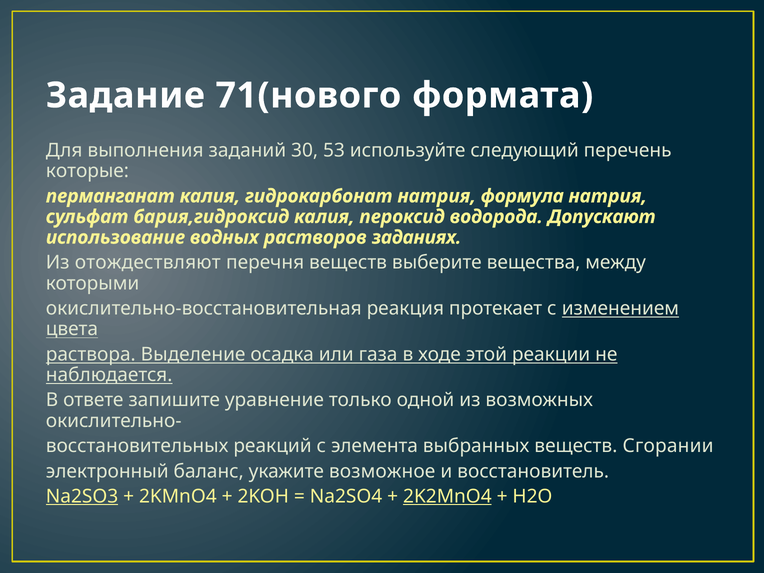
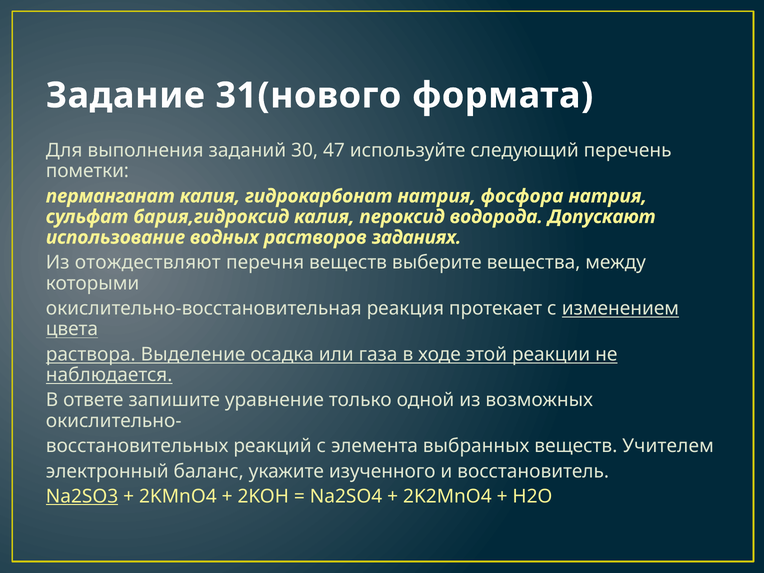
71(нового: 71(нового -> 31(нового (308, 95)
53: 53 -> 47 (334, 150)
которые: которые -> пометки (87, 171)
формула: формула -> фосфора (522, 196)
Сгорании: Сгорании -> Учителем (668, 446)
возможное: возможное -> изученного (382, 471)
2K2MnO4 underline: present -> none (447, 496)
